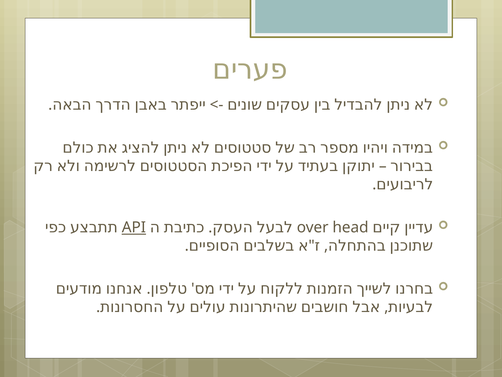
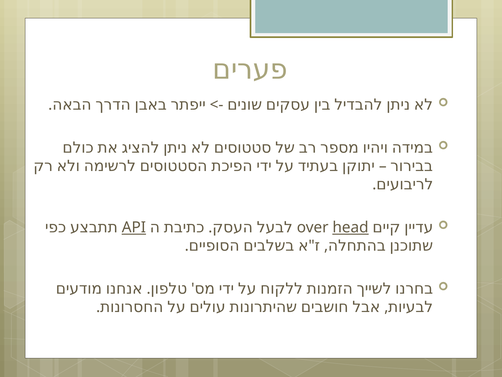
head underline: none -> present (351, 227)
